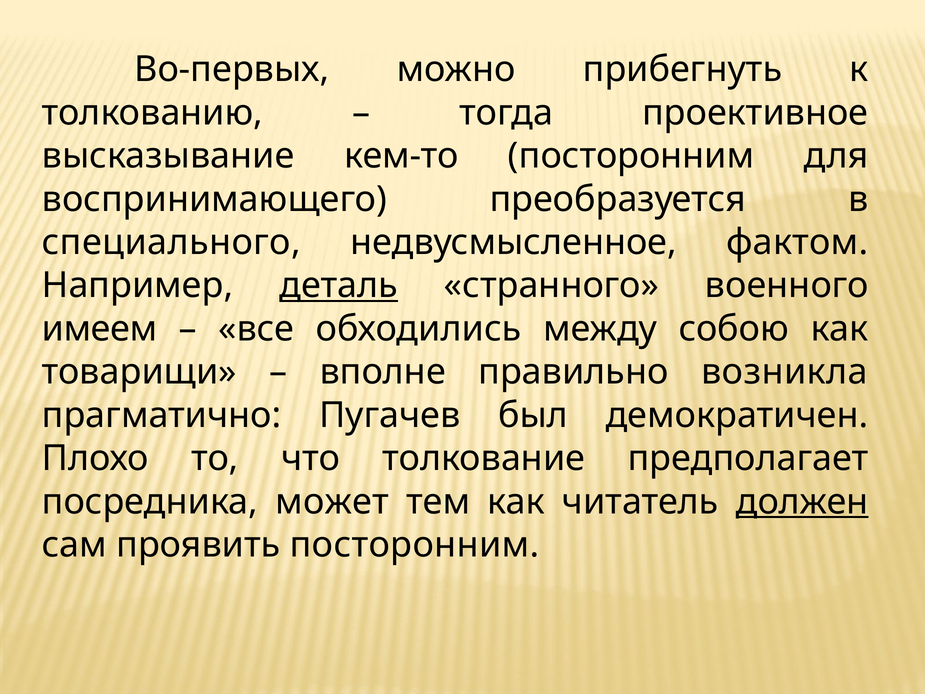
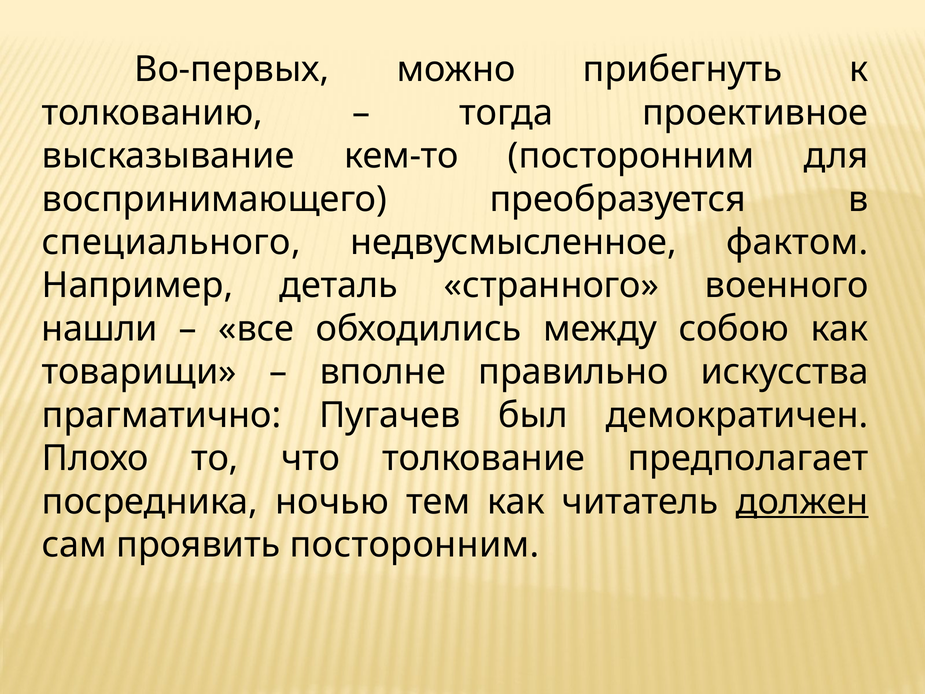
деталь underline: present -> none (339, 286)
имеем: имеем -> нашли (100, 329)
возникла: возникла -> искусства (785, 372)
может: может -> ночью (332, 501)
